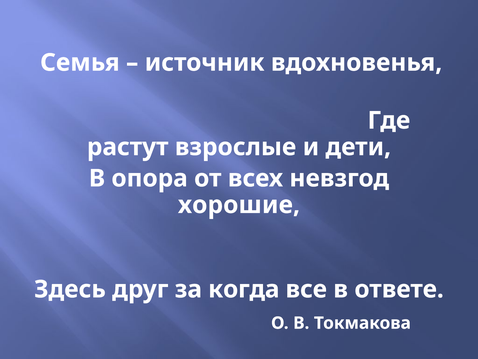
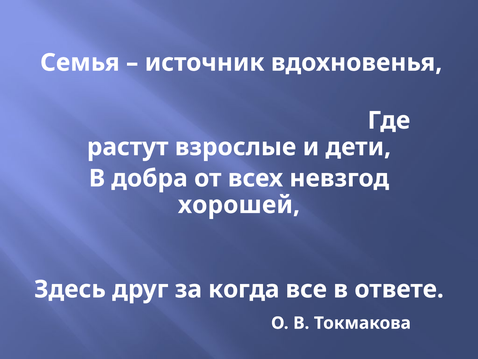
опора: опора -> добра (150, 178)
хорошие: хорошие -> хорошей (239, 205)
